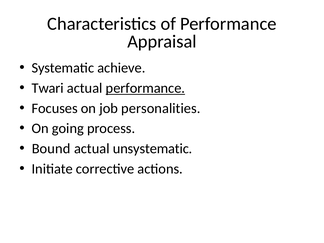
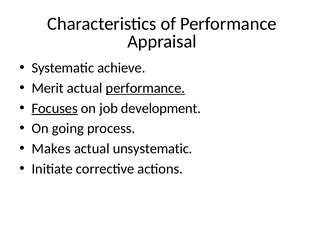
Twari: Twari -> Merit (48, 88)
Focuses underline: none -> present (55, 108)
personalities: personalities -> development (161, 108)
Bound: Bound -> Makes (51, 149)
